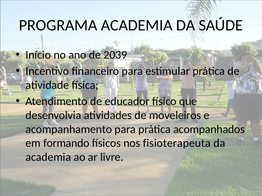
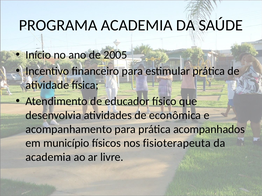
2039: 2039 -> 2005 (115, 55)
moveleiros: moveleiros -> econômica (175, 116)
formando: formando -> município (66, 143)
